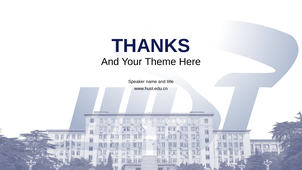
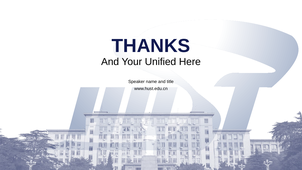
Theme: Theme -> Unified (160, 62)
